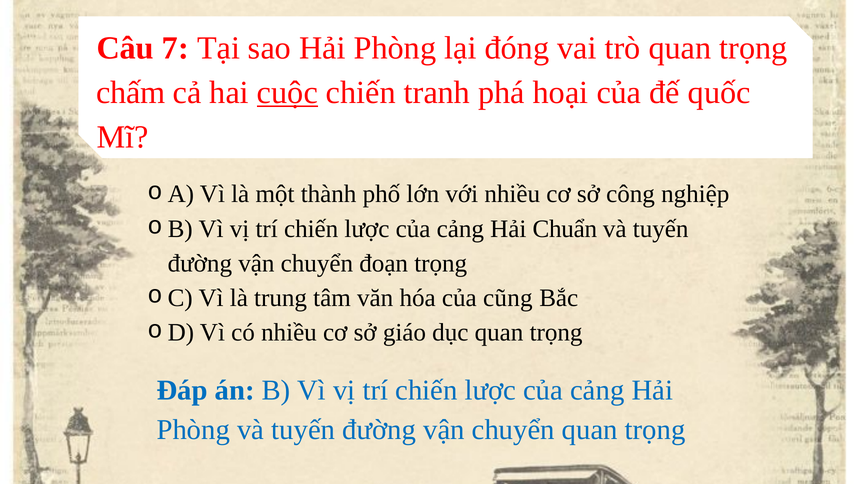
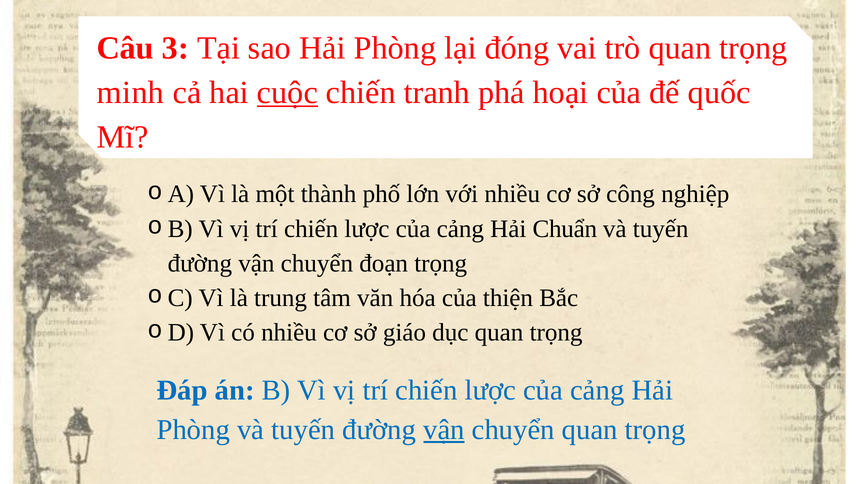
7: 7 -> 3 (175, 48)
chấm: chấm -> minh (130, 92)
cũng: cũng -> thiện (508, 298)
vận underline: none -> present (444, 430)
